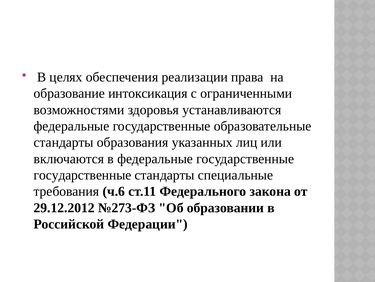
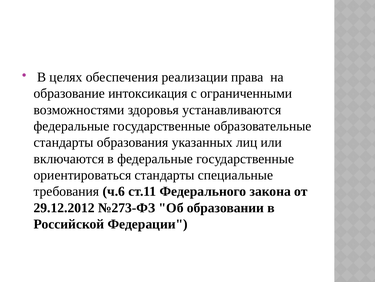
государственные: государственные -> ориентироваться (82, 175)
